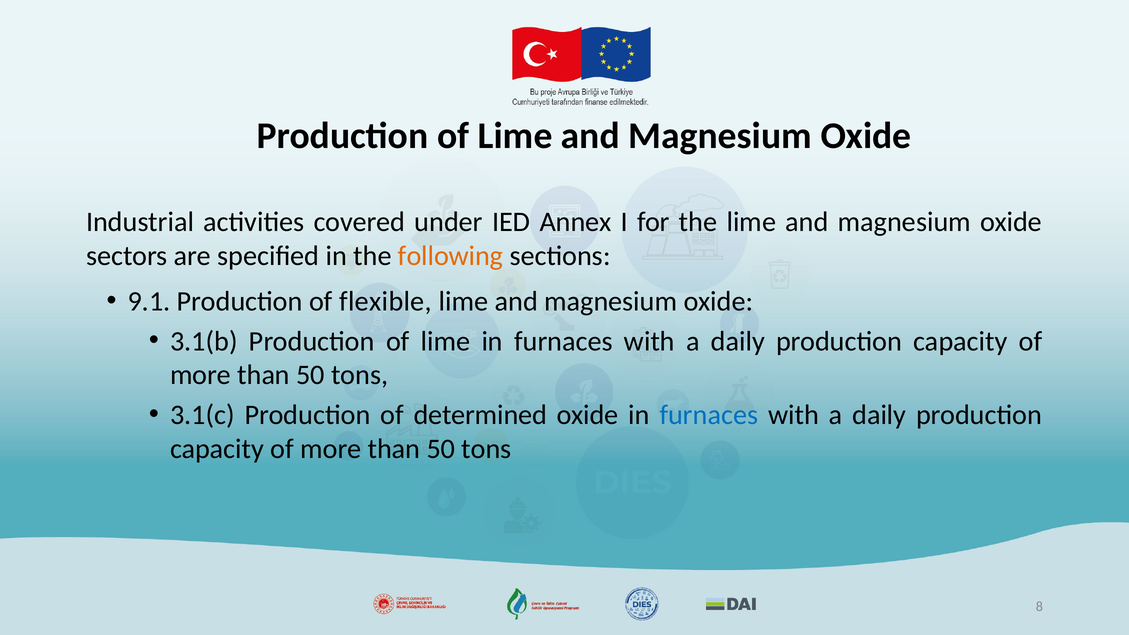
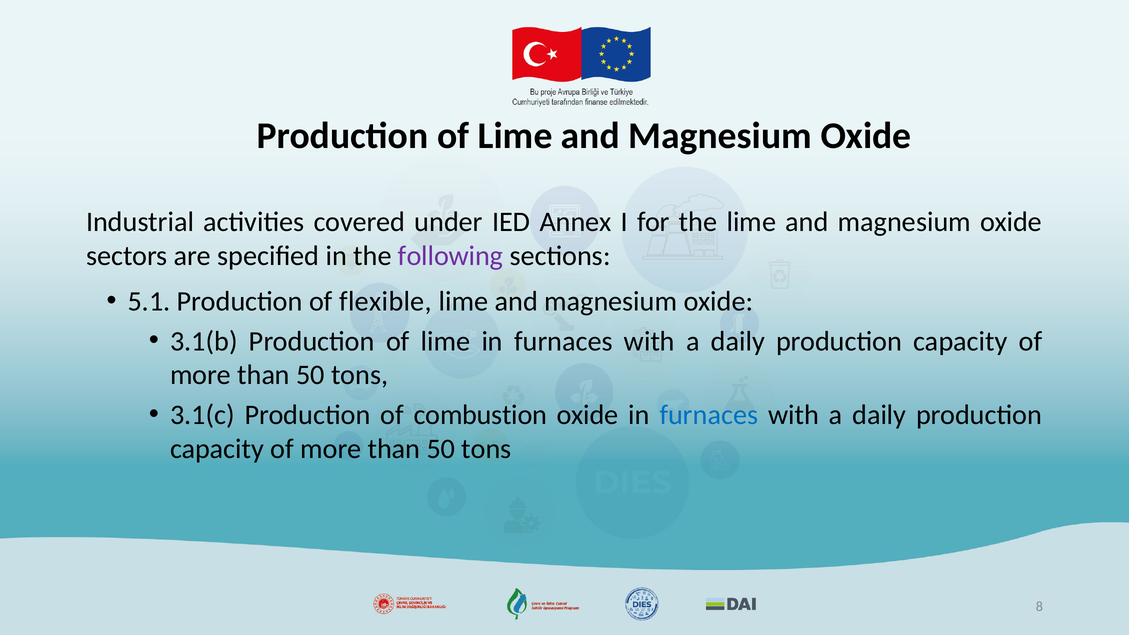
following colour: orange -> purple (451, 256)
9.1: 9.1 -> 5.1 (149, 302)
determined: determined -> combustion (480, 415)
